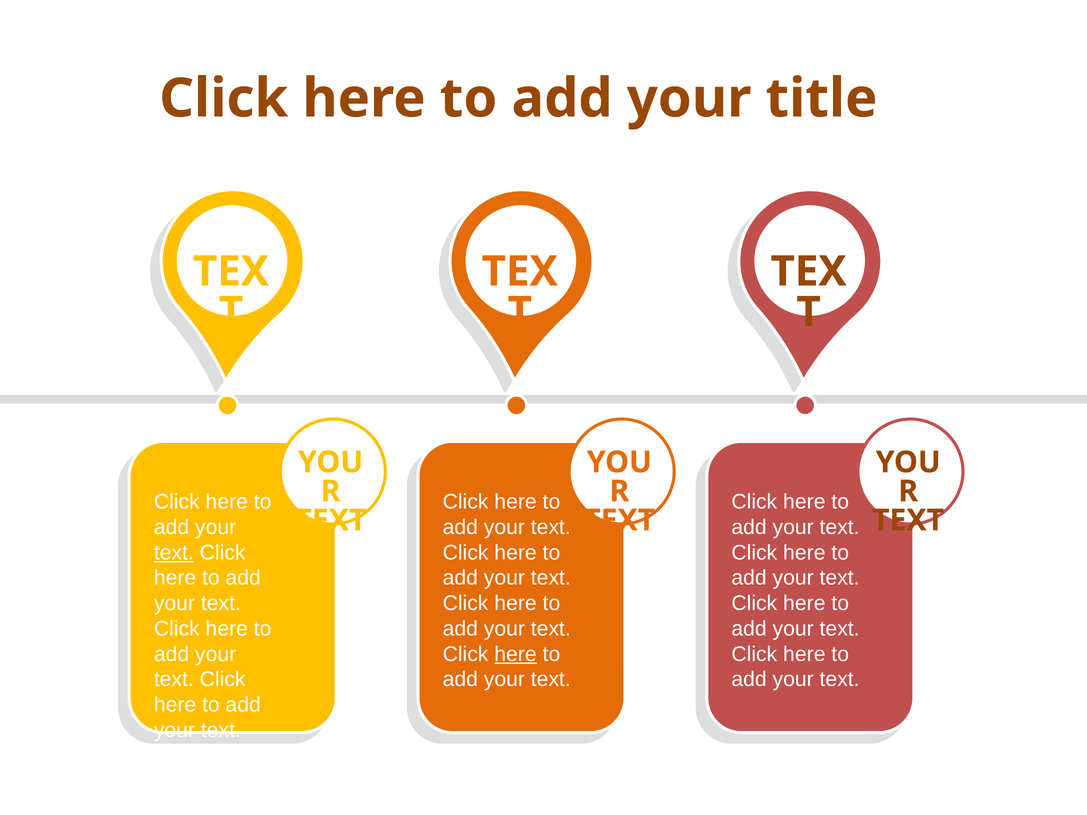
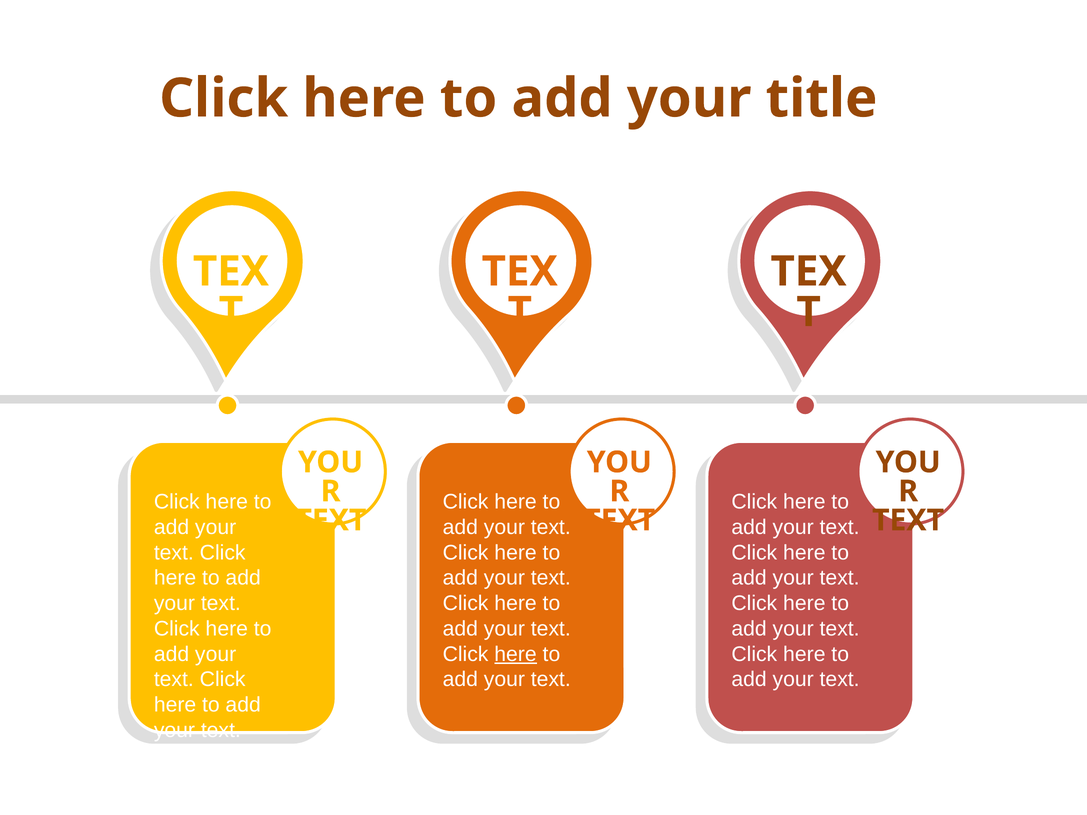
text underline: present -> none (174, 553)
